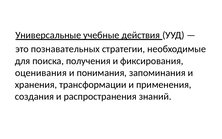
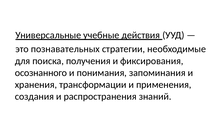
оценивания: оценивания -> осознанного (41, 73)
